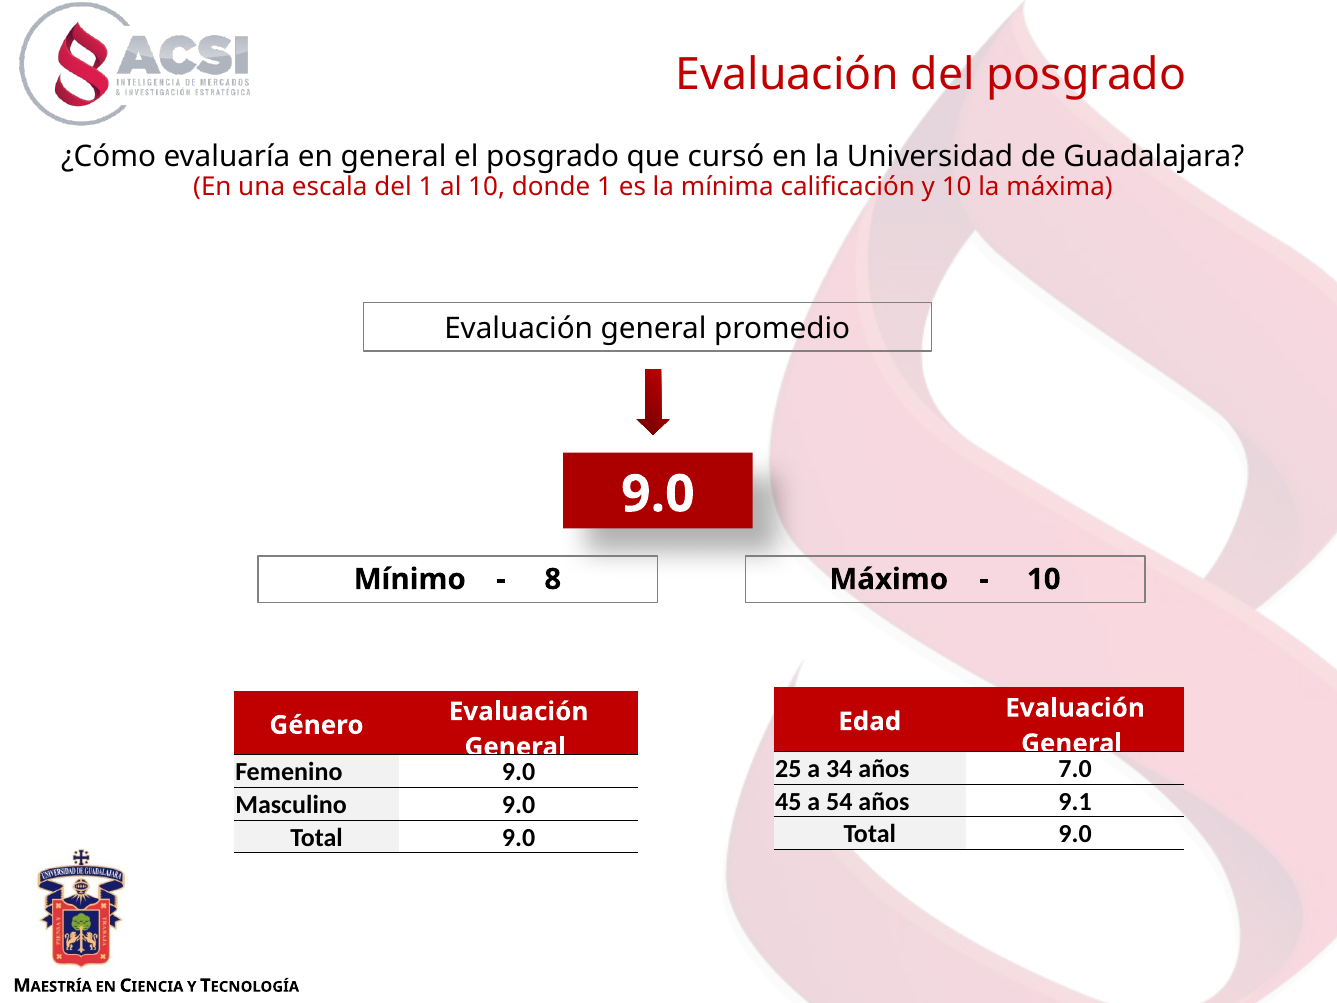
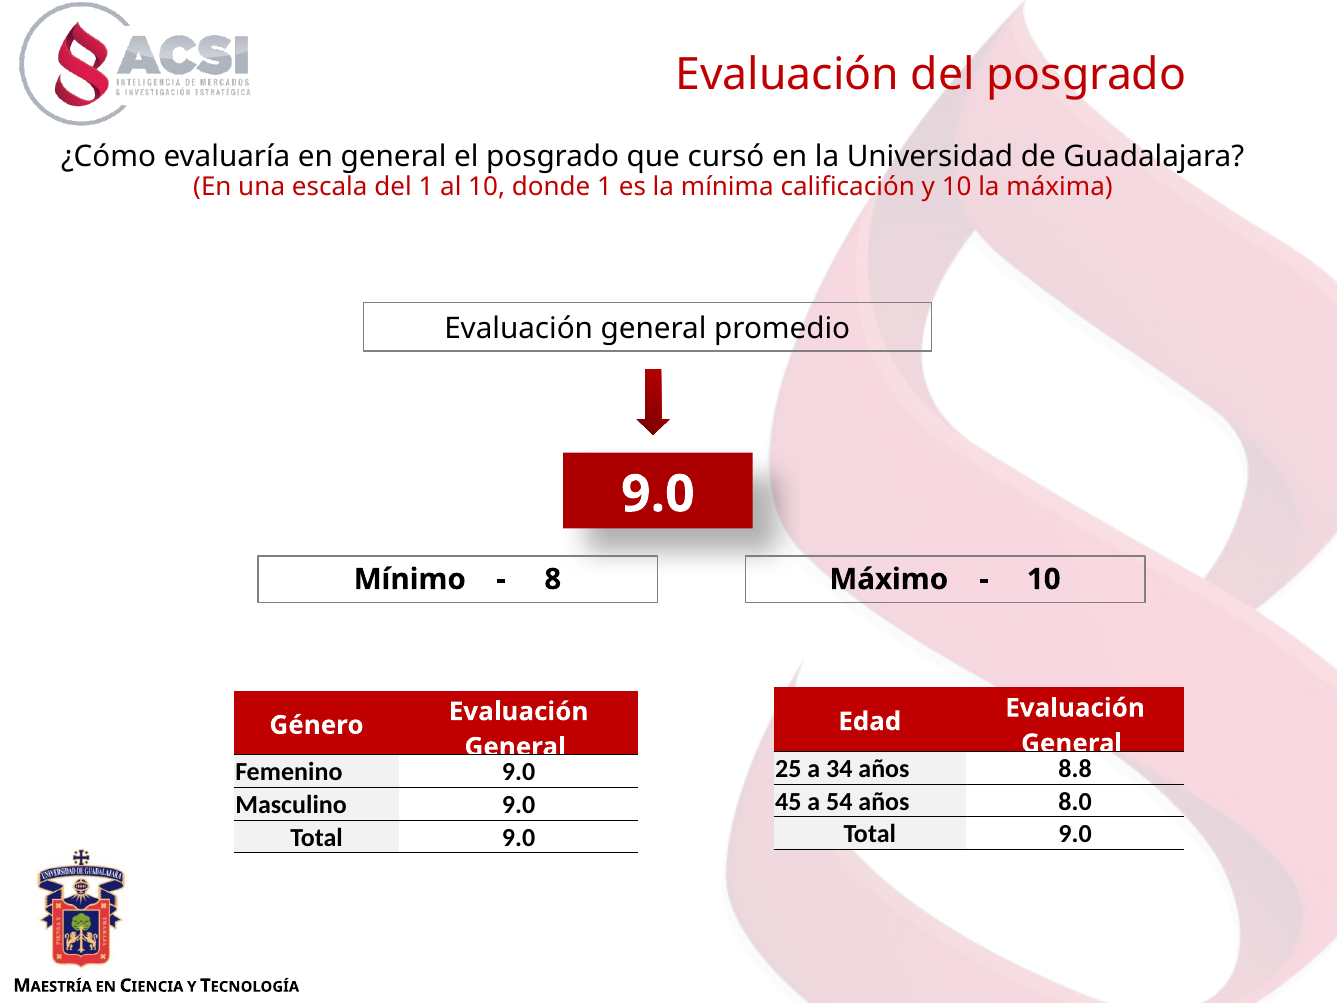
7.0: 7.0 -> 8.8 (1075, 769)
9.1: 9.1 -> 8.0 (1075, 801)
